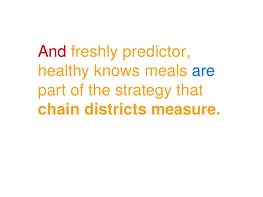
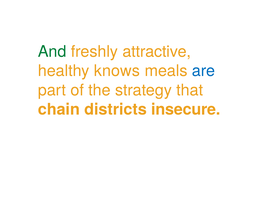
And colour: red -> green (52, 52)
predictor: predictor -> attractive (157, 52)
measure: measure -> insecure (186, 110)
